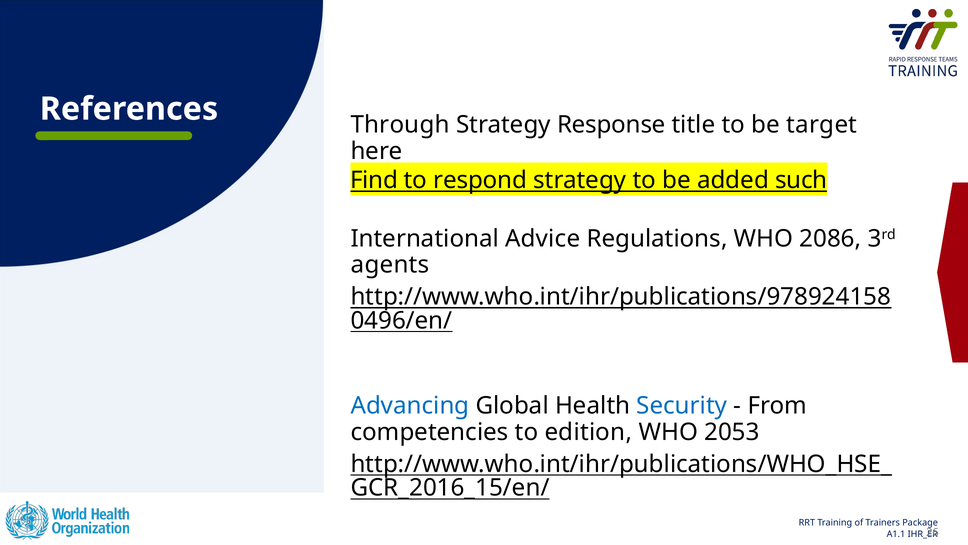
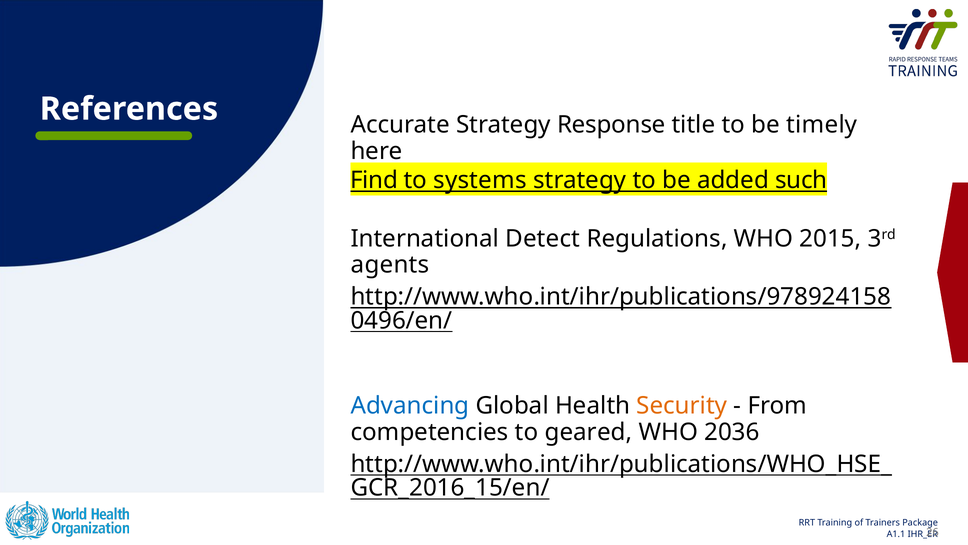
Through: Through -> Accurate (400, 125)
target: target -> timely (822, 125)
respond: respond -> systems (480, 180)
Advice: Advice -> Detect (543, 238)
2086: 2086 -> 2015 (830, 238)
Security colour: blue -> orange (682, 405)
edition: edition -> geared (588, 432)
2053: 2053 -> 2036 (732, 432)
